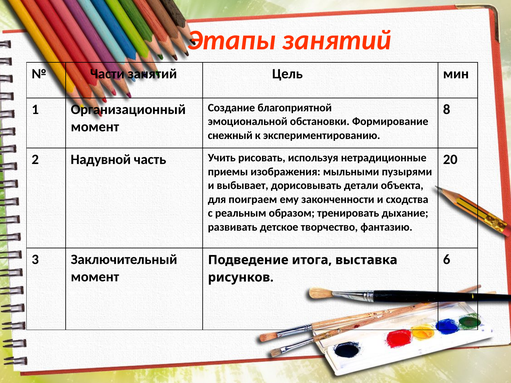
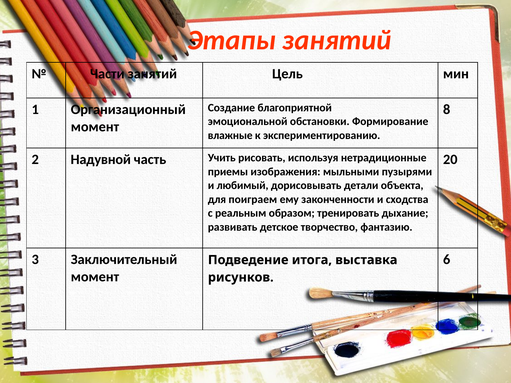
снежный: снежный -> влажные (230, 136)
выбывает: выбывает -> любимый (243, 186)
